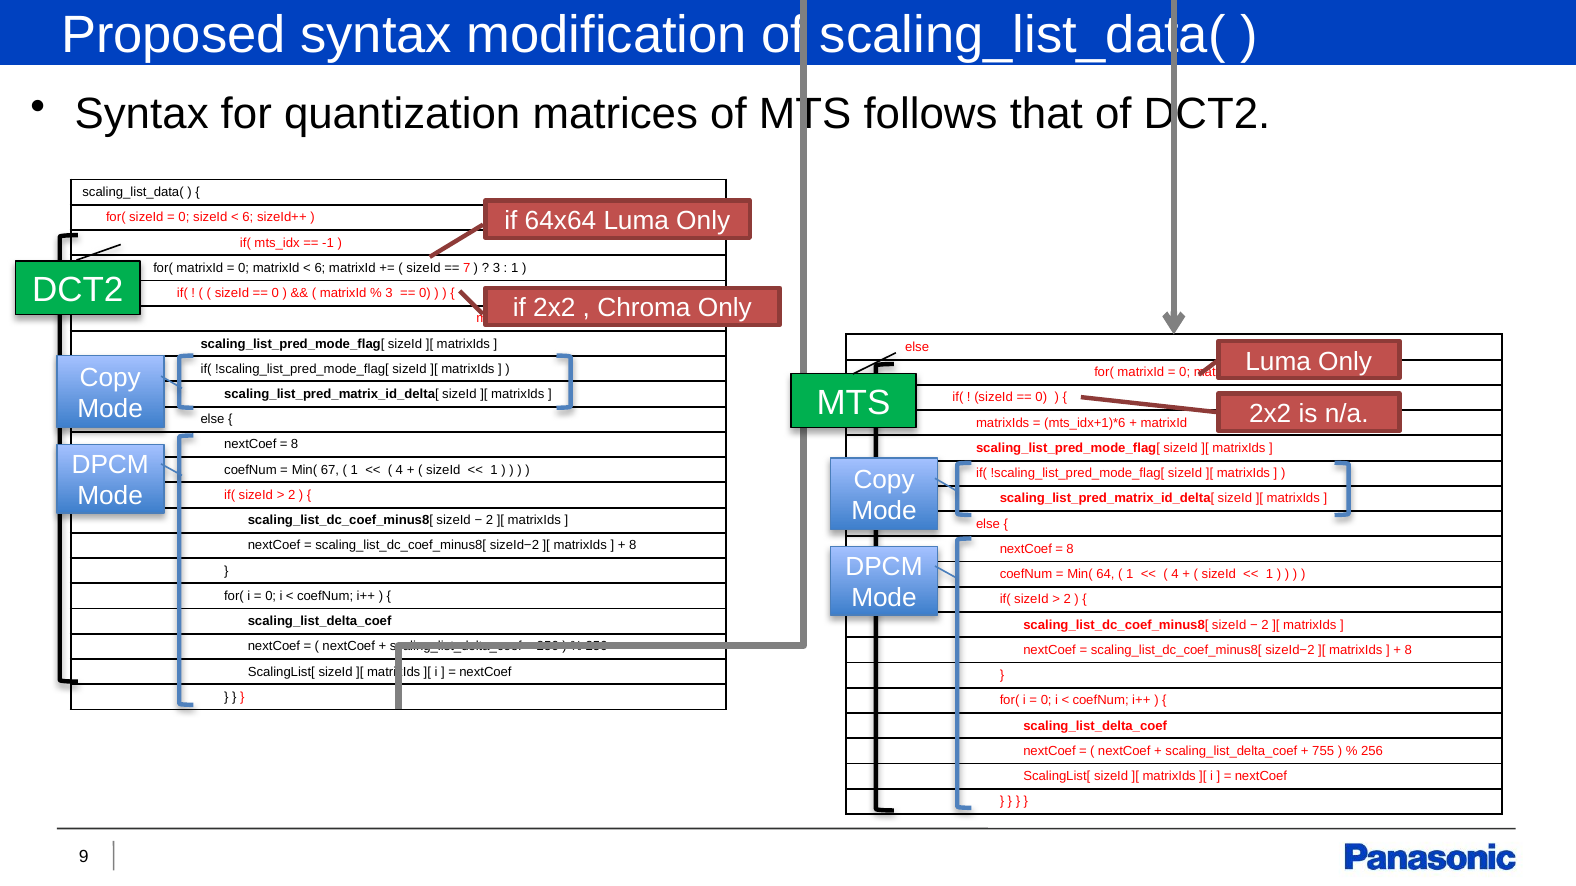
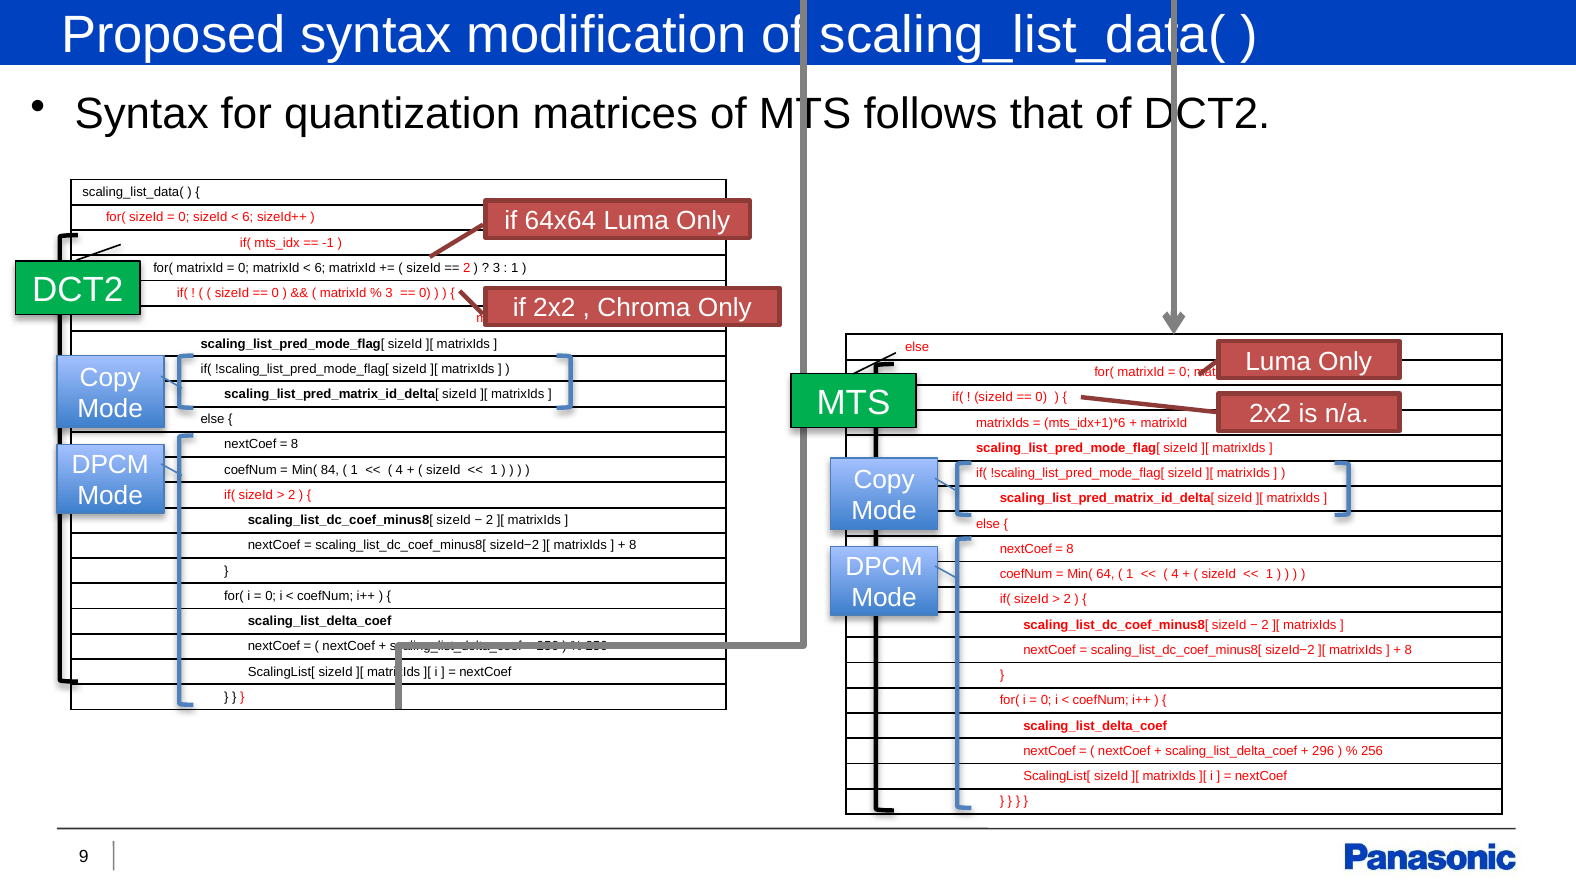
7: 7 -> 2 (467, 268)
67: 67 -> 84 (330, 470)
755: 755 -> 296 (1323, 751)
